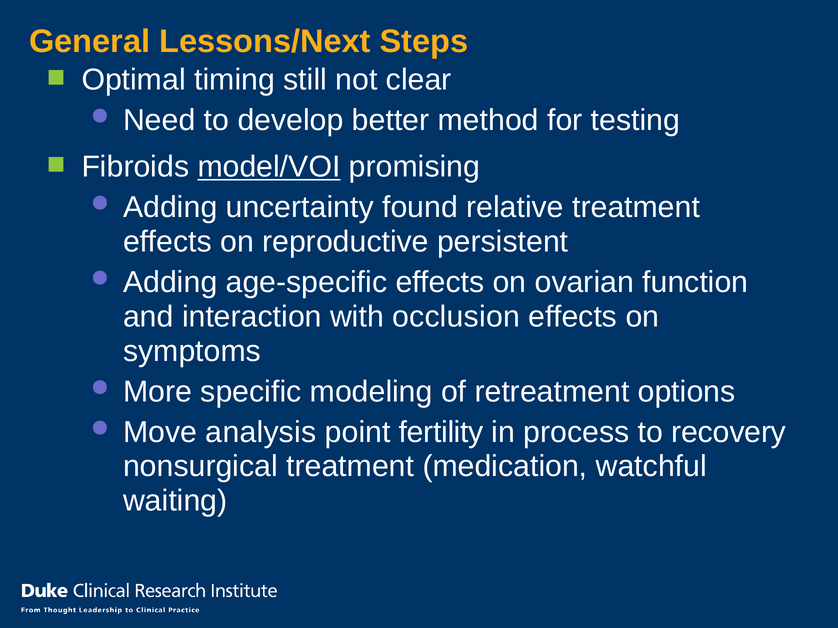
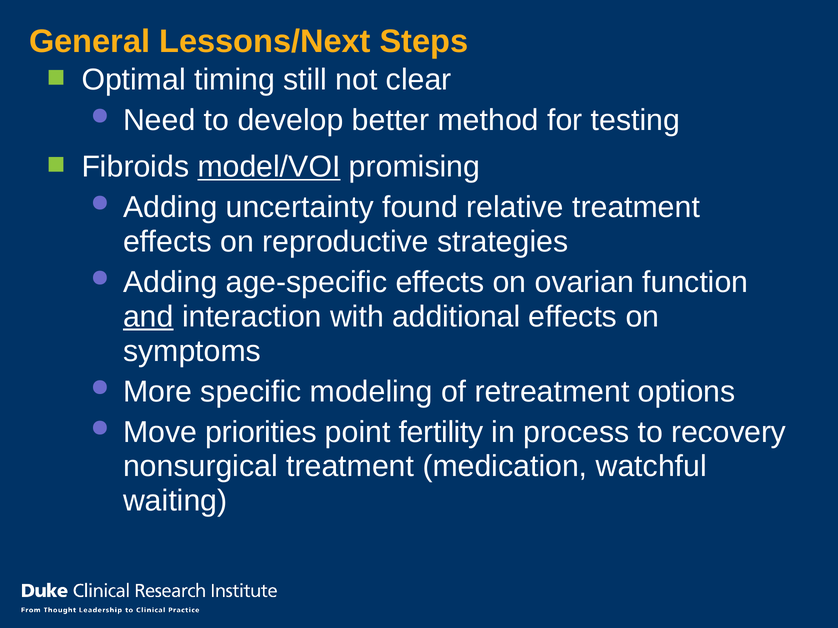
persistent: persistent -> strategies (503, 242)
and underline: none -> present (148, 317)
occlusion: occlusion -> additional (456, 317)
analysis: analysis -> priorities (261, 432)
